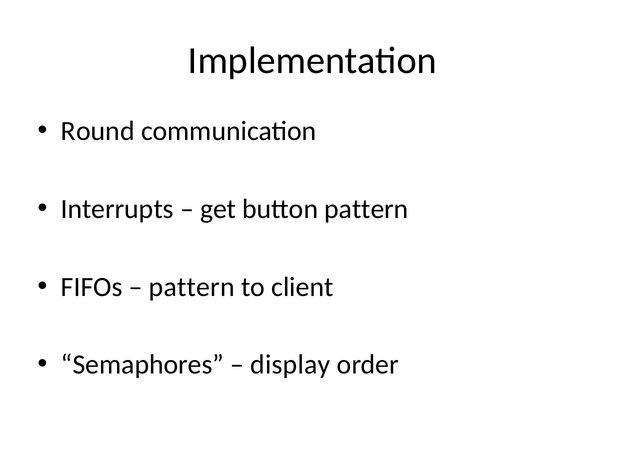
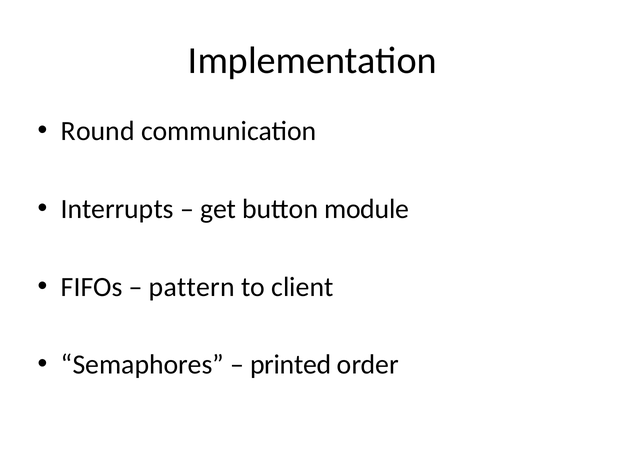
button pattern: pattern -> module (367, 209)
display: display -> printed (291, 365)
